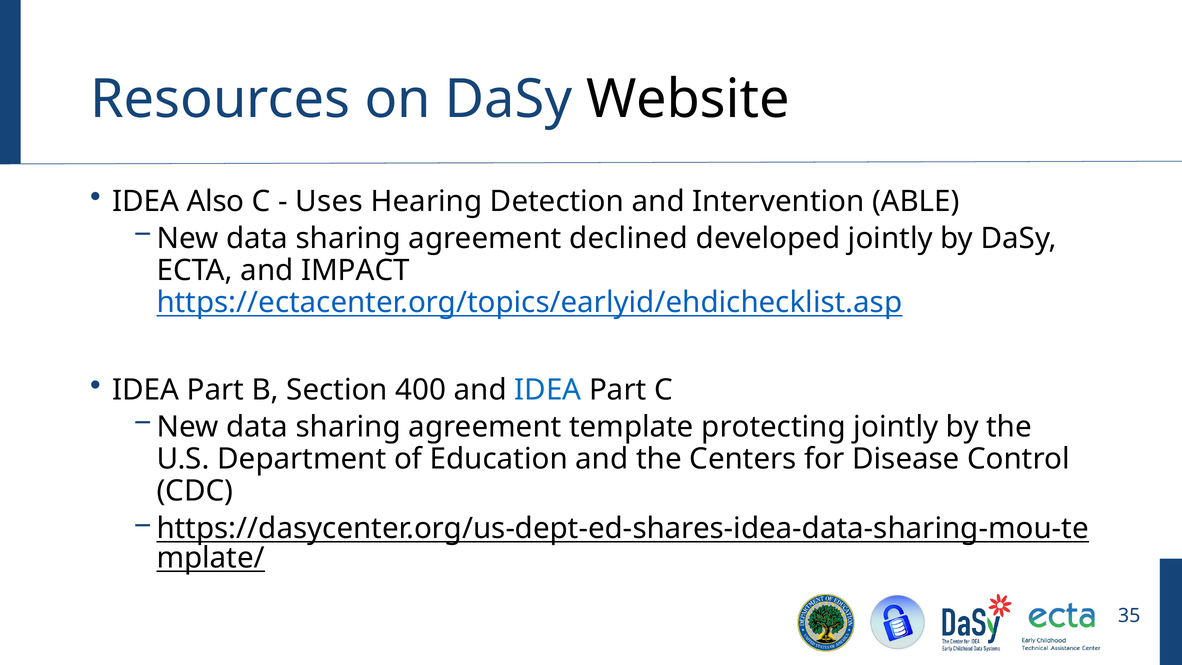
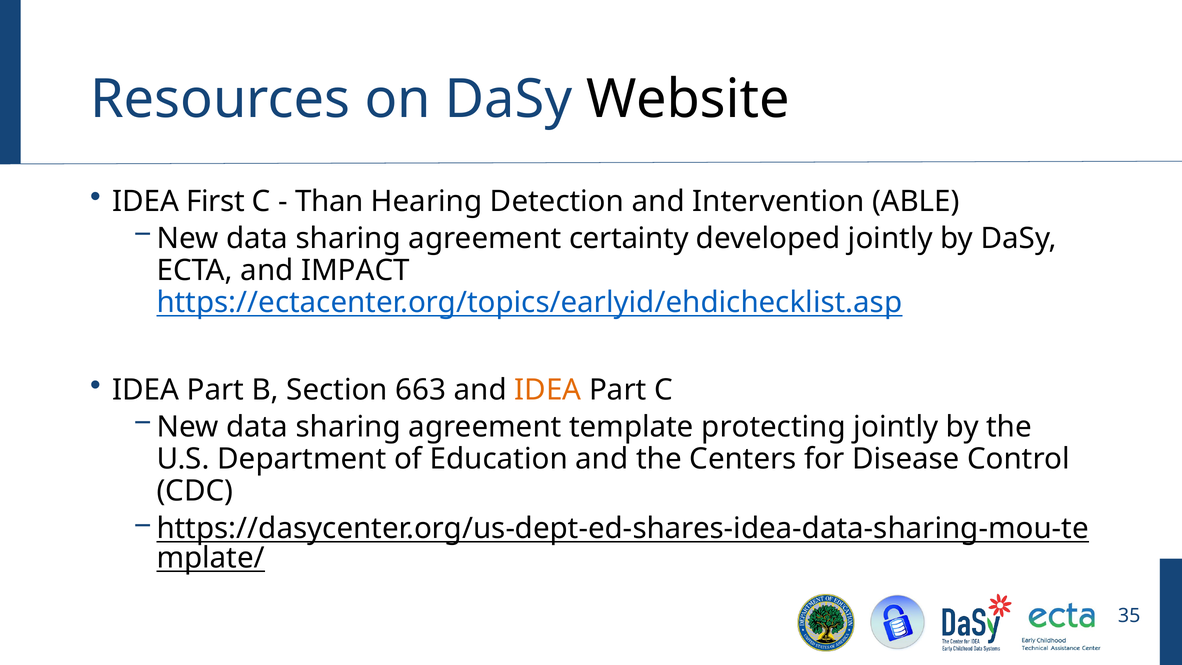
Also: Also -> First (216, 201)
Uses: Uses -> Than (329, 201)
declined: declined -> certainty (629, 239)
400: 400 -> 663 (421, 390)
IDEA colour: blue -> orange (548, 390)
